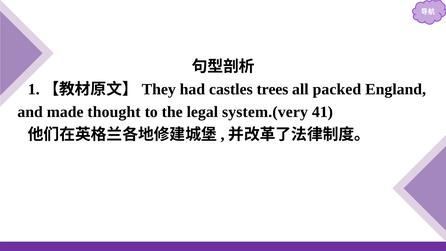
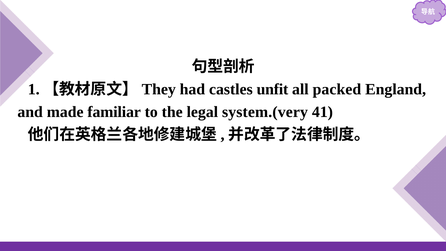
trees: trees -> unfit (272, 89)
thought: thought -> familiar (114, 112)
